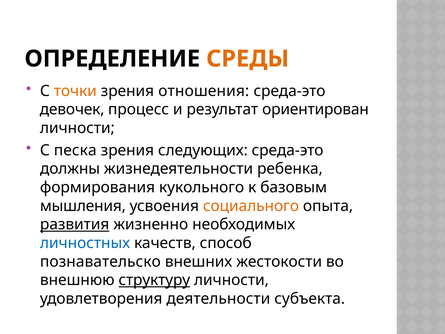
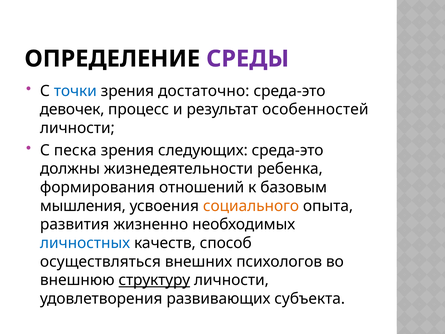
СРЕДЫ colour: orange -> purple (248, 59)
точки colour: orange -> blue (75, 91)
отношения: отношения -> достаточно (204, 91)
ориентирован: ориентирован -> особенностей (315, 109)
кукольного: кукольного -> отношений (202, 187)
развития underline: present -> none (75, 224)
познавательско: познавательско -> осуществляться (100, 261)
жестокости: жестокости -> психологов (279, 261)
деятельности: деятельности -> развивающих (218, 298)
